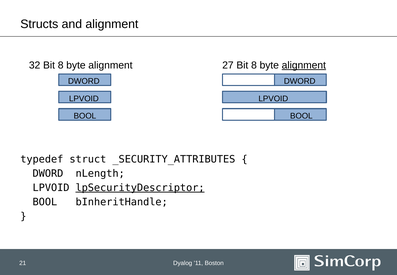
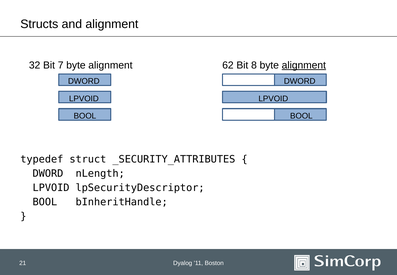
32 Bit 8: 8 -> 7 (61, 65)
27: 27 -> 62 (228, 65)
lpSecurityDescriptor underline: present -> none (140, 188)
